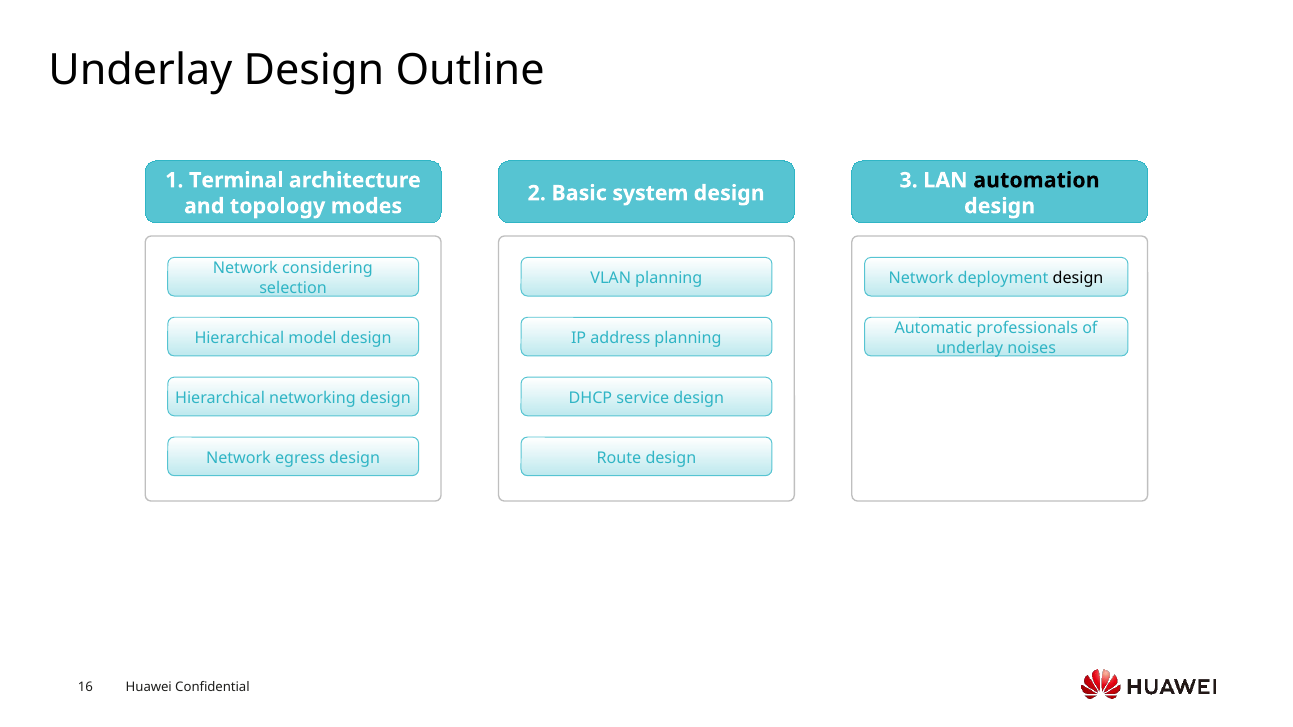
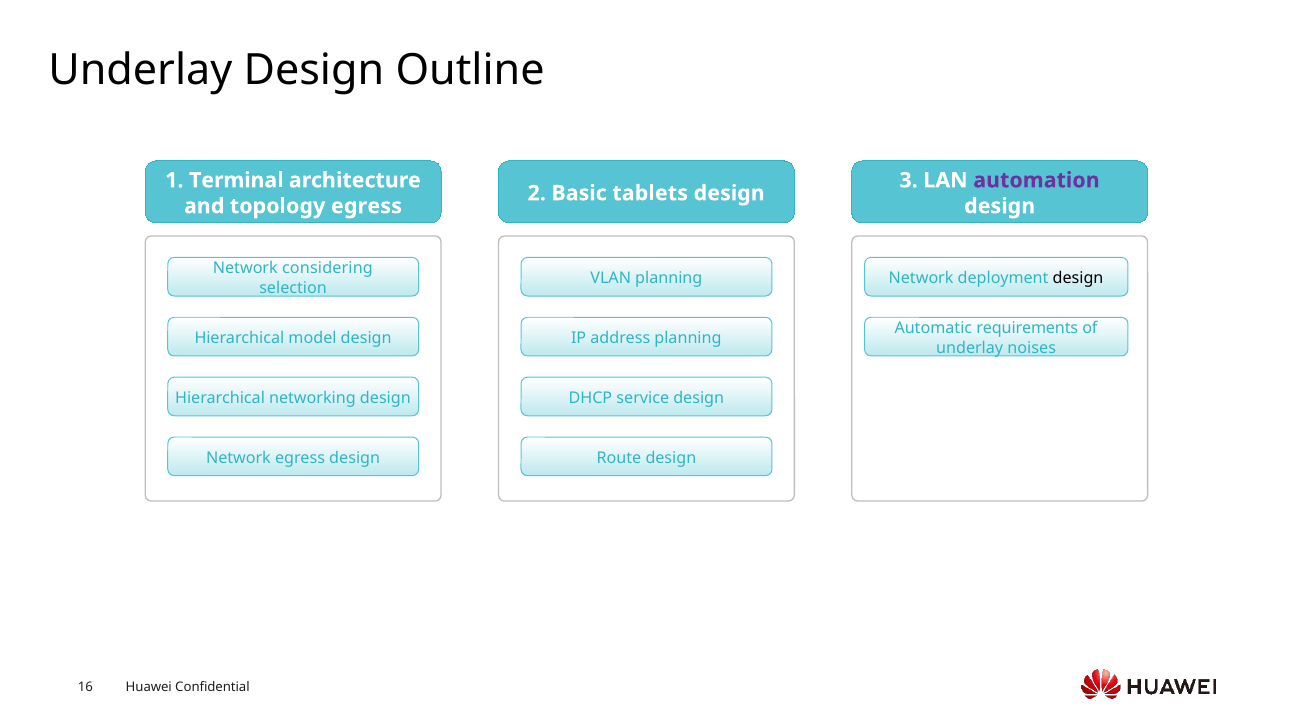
automation colour: black -> purple (1036, 180)
system: system -> tablets (650, 193)
topology modes: modes -> egress (366, 206)
professionals: professionals -> requirements (1027, 328)
